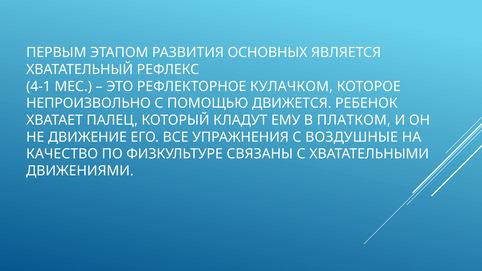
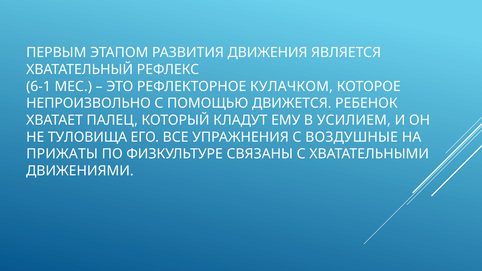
ОСНОВНЫХ: ОСНОВНЫХ -> ДВИЖЕНИЯ (268, 53)
4-1: 4-1 -> 6-1 (38, 86)
ПЛАТКОМ: ПЛАТКОМ -> УСИЛИЕМ (354, 120)
ДВИЖЕНИЕ: ДВИЖЕНИЕ -> ТУЛОВИЩА (87, 137)
КАЧЕСТВО: КАЧЕСТВО -> ПРИЖАТЫ (62, 154)
